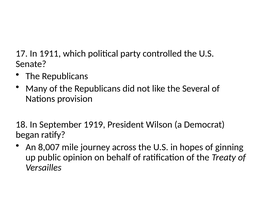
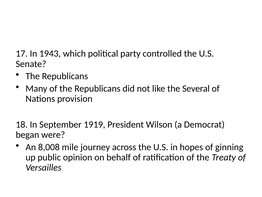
1911: 1911 -> 1943 (50, 53)
ratify: ratify -> were (53, 134)
8,007: 8,007 -> 8,008 (49, 147)
